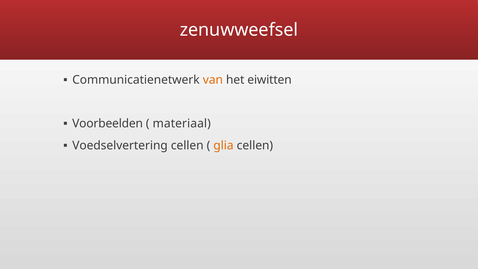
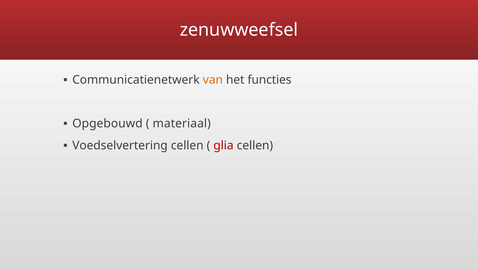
eiwitten: eiwitten -> functies (270, 80)
Voorbeelden: Voorbeelden -> Opgebouwd (107, 124)
glia colour: orange -> red (223, 145)
